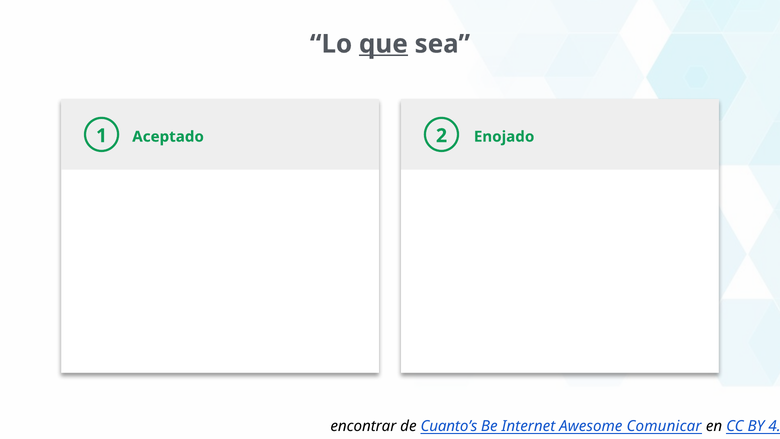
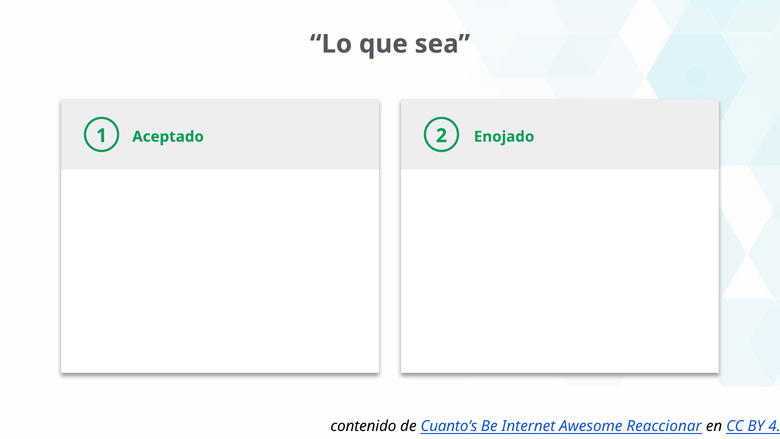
que underline: present -> none (383, 44)
encontrar: encontrar -> contenido (363, 426)
Comunicar: Comunicar -> Reaccionar (664, 426)
